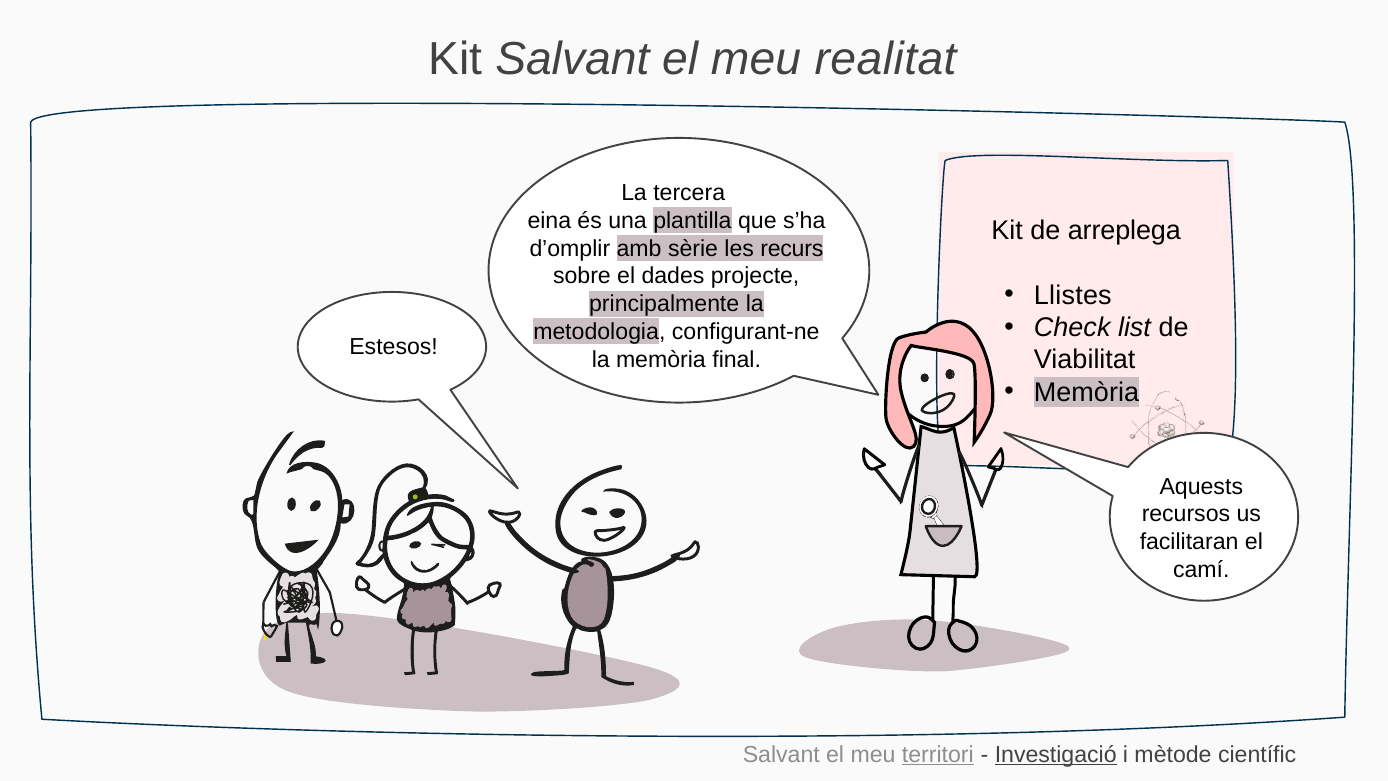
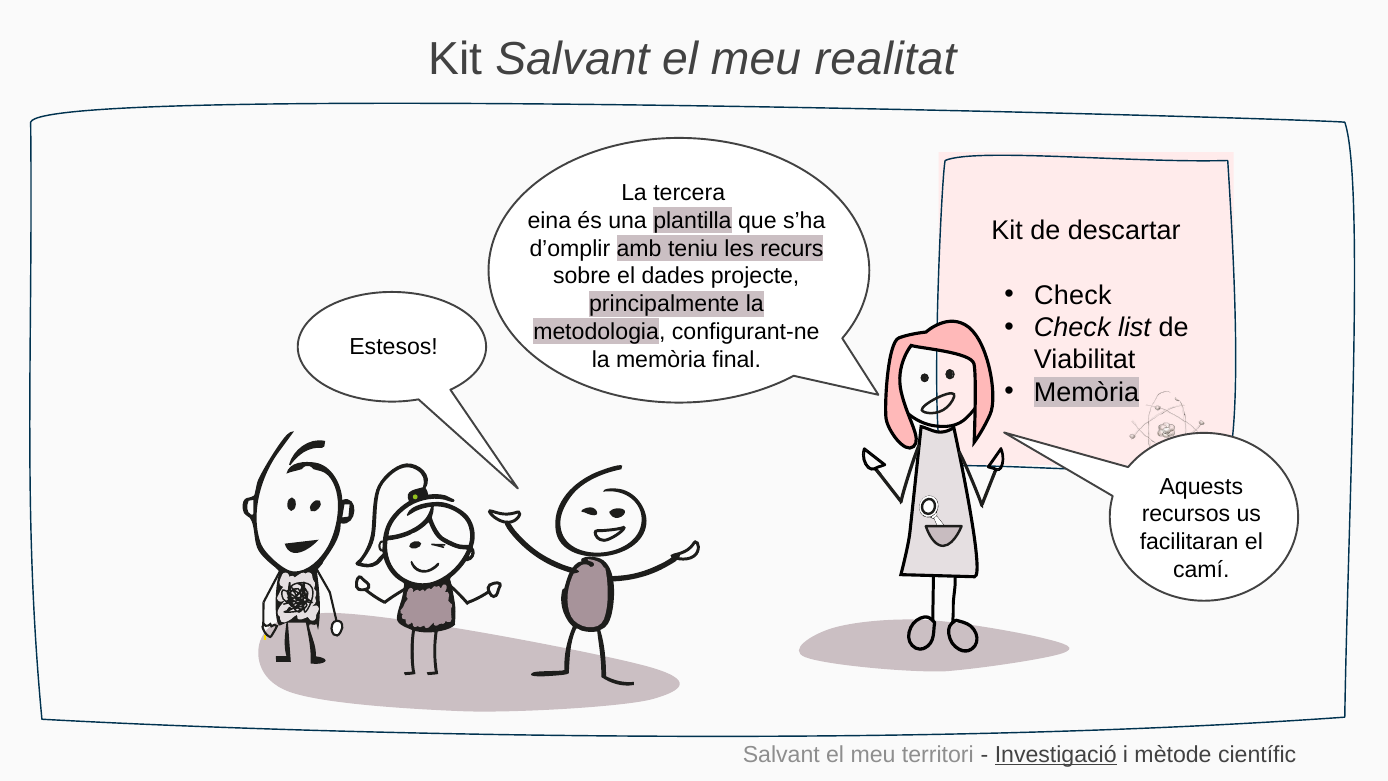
arreplega: arreplega -> descartar (1124, 230)
sèrie: sèrie -> teniu (693, 248)
Llistes: Llistes -> Check (1073, 295)
territori underline: present -> none (938, 755)
